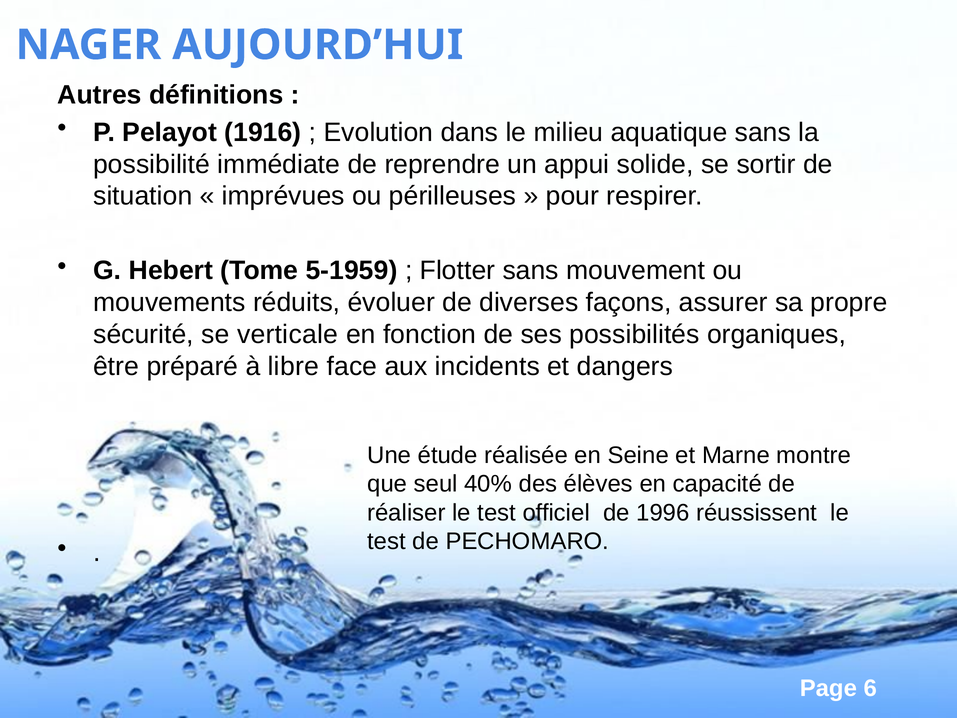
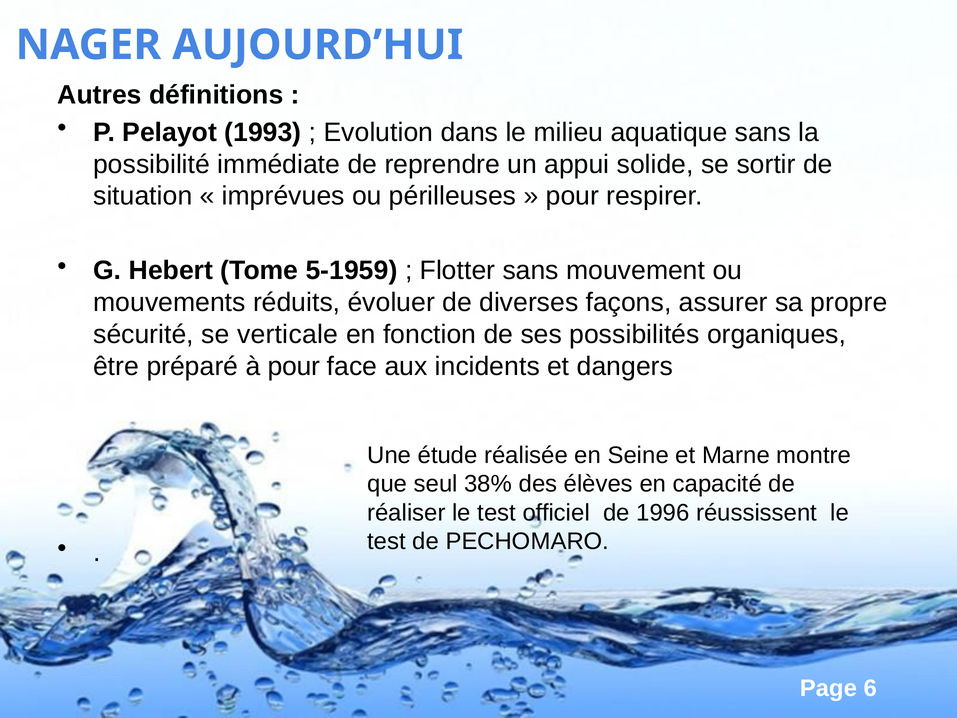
1916: 1916 -> 1993 (263, 132)
à libre: libre -> pour (294, 366)
40%: 40% -> 38% (488, 484)
